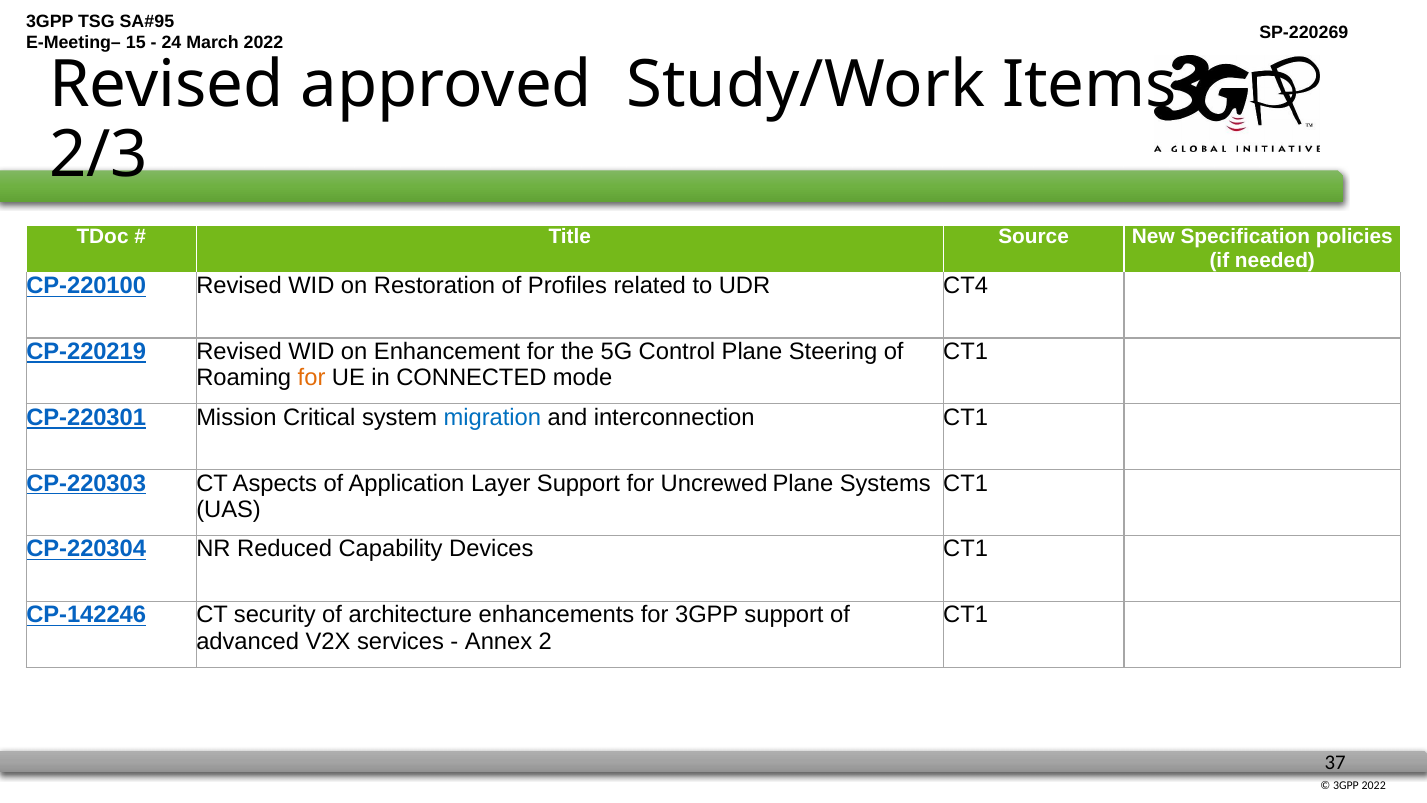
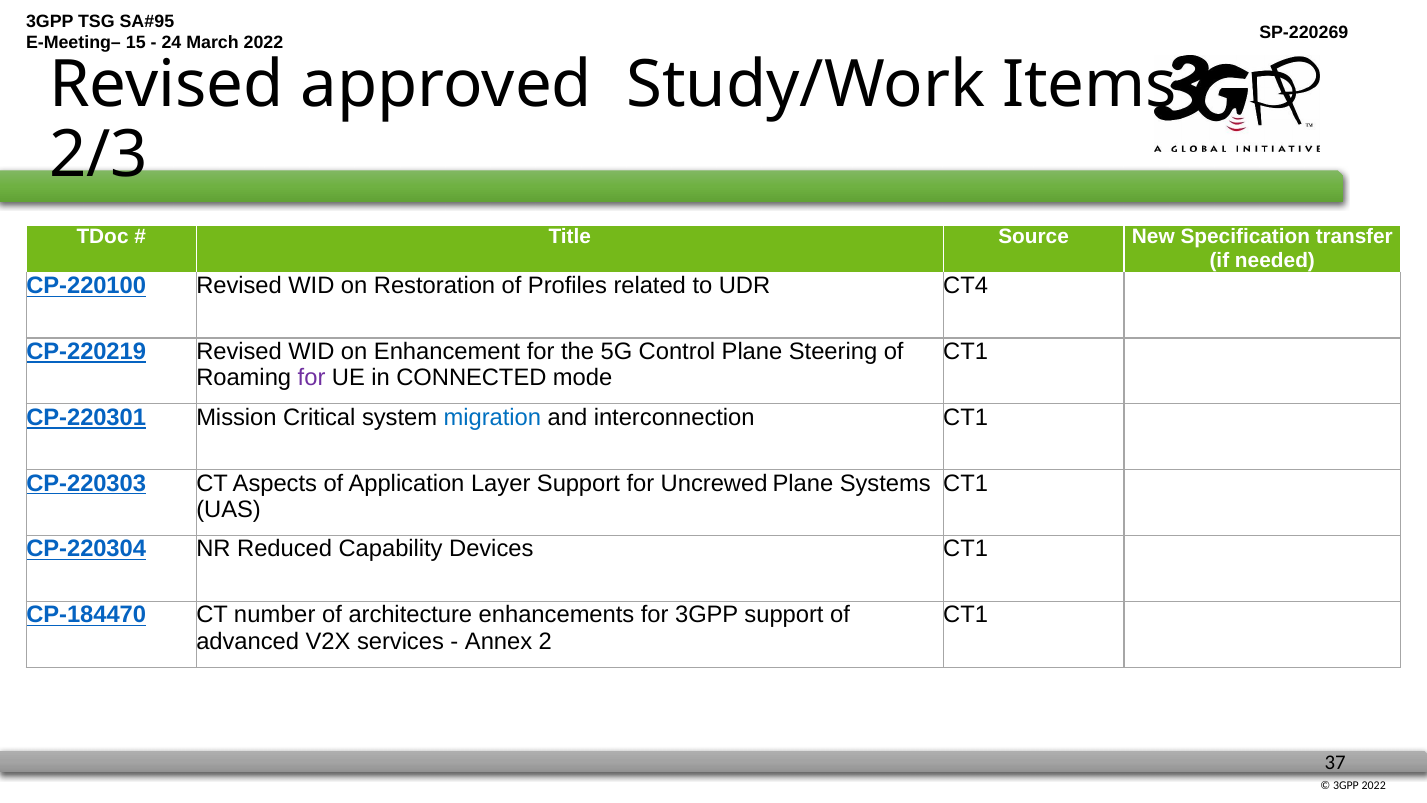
policies: policies -> transfer (1354, 237)
for colour: orange -> purple (312, 378)
CP-142246: CP-142246 -> CP-184470 (86, 615)
security: security -> number (275, 615)
